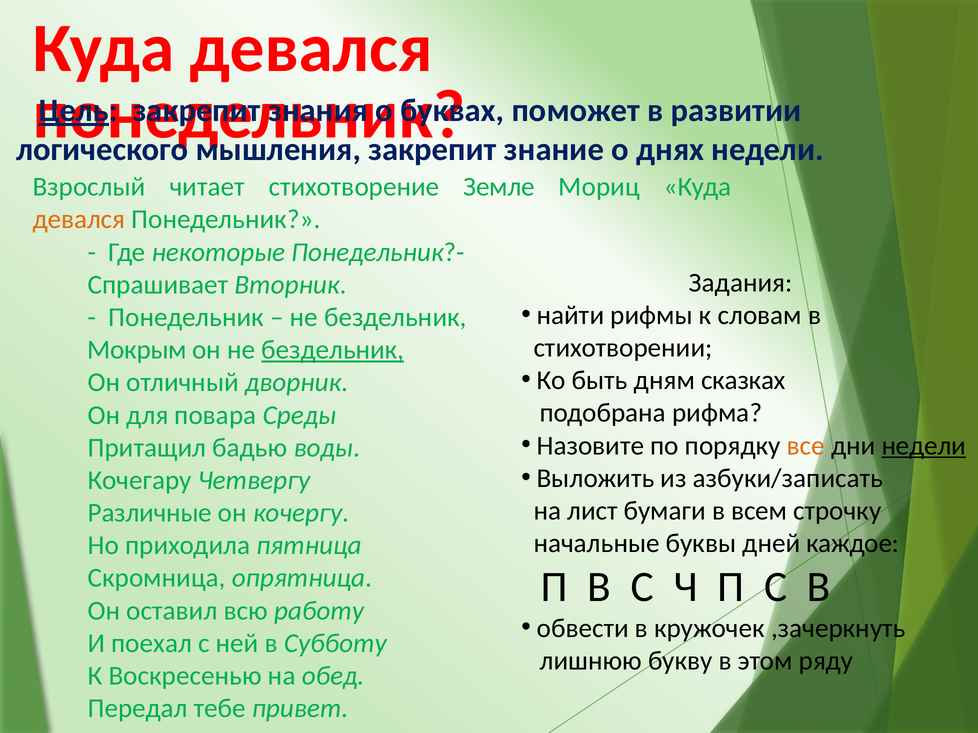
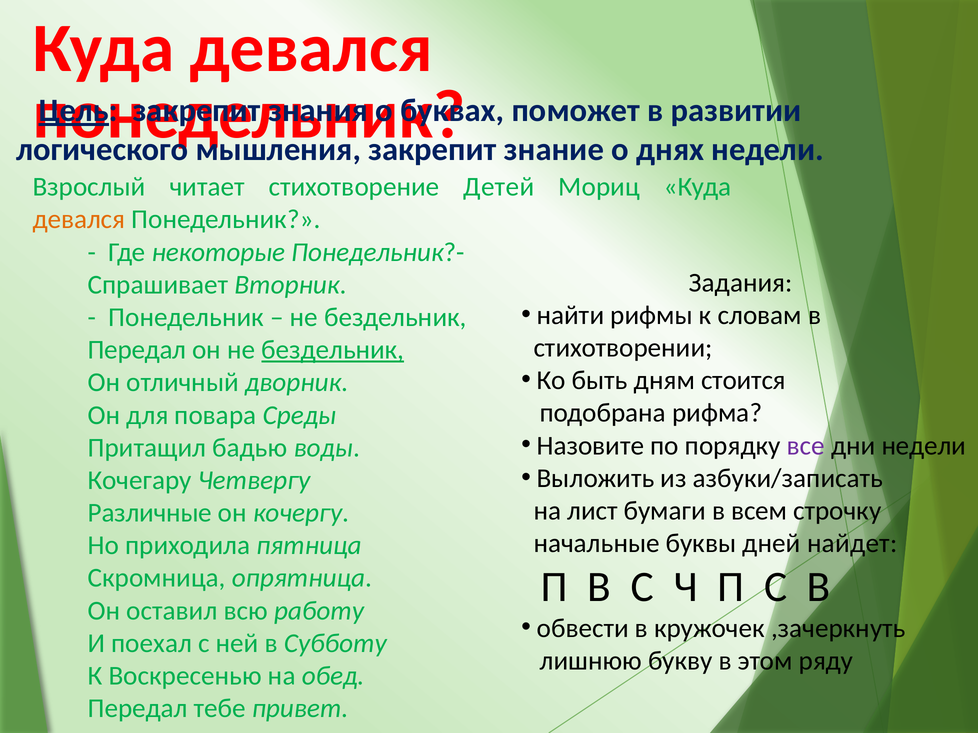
Земле: Земле -> Детей (499, 187)
Мокрым: Мокрым -> Передал (137, 350)
сказках: сказках -> стоится (743, 381)
все colour: orange -> purple (806, 446)
недели underline: present -> none (924, 446)
каждое: каждое -> найдет (852, 544)
